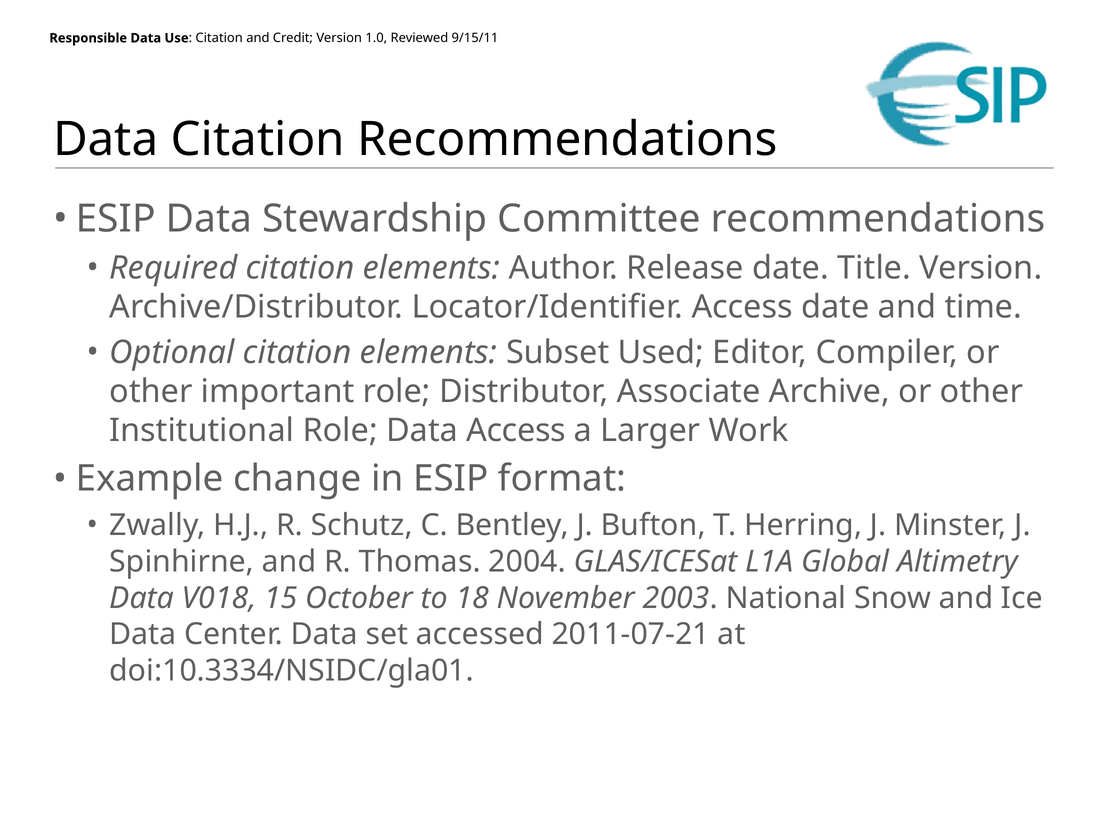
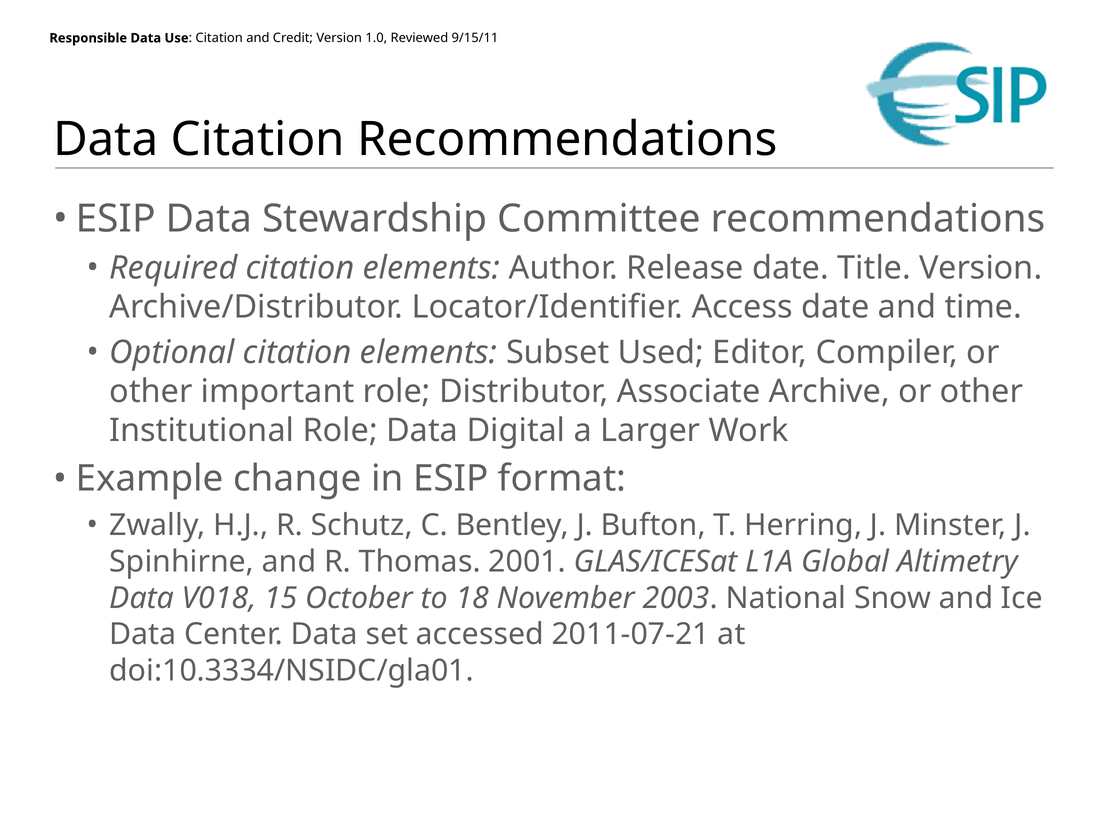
Data Access: Access -> Digital (516, 430)
2004: 2004 -> 2001 (527, 561)
